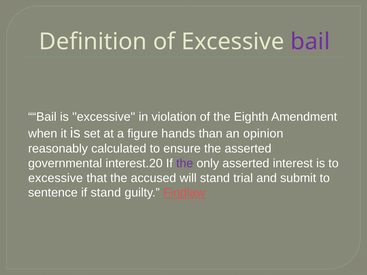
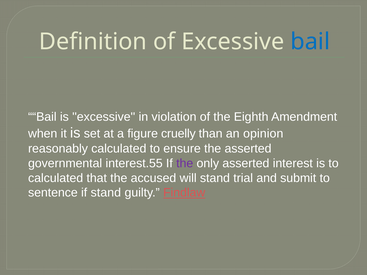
bail colour: purple -> blue (310, 42)
hands: hands -> cruelly (178, 134)
interest.20: interest.20 -> interest.55 (134, 164)
excessive: excessive -> calculated (56, 178)
